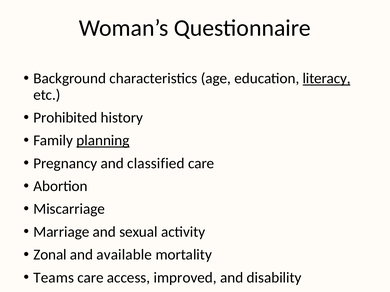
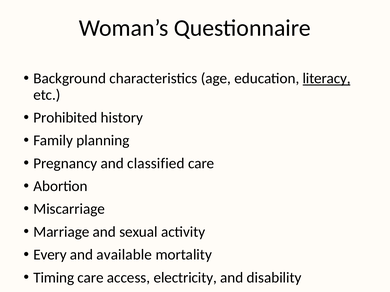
planning underline: present -> none (103, 141)
Zonal: Zonal -> Every (50, 255)
Teams: Teams -> Timing (54, 278)
improved: improved -> electricity (185, 278)
